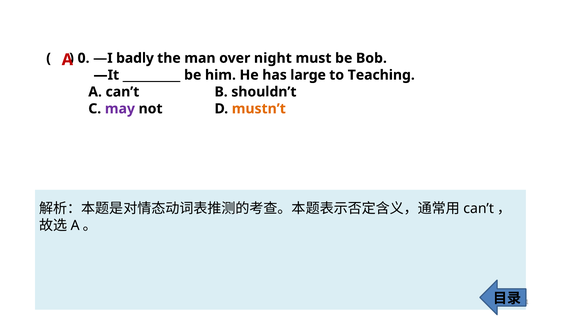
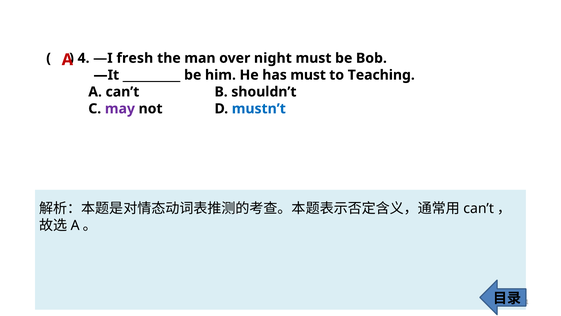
0: 0 -> 4 (84, 58)
badly: badly -> fresh (135, 58)
has large: large -> must (308, 75)
mustn’t colour: orange -> blue (259, 109)
